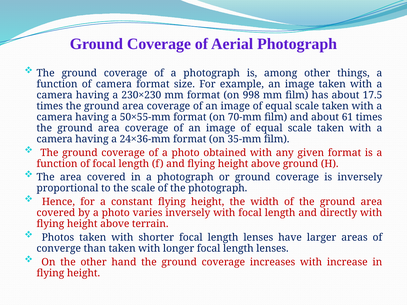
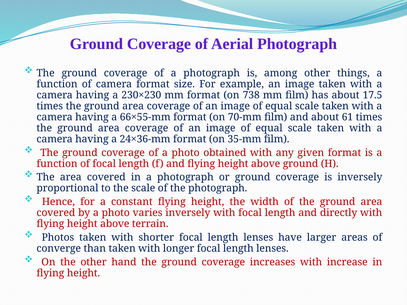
998: 998 -> 738 (251, 95)
50×55-mm: 50×55-mm -> 66×55-mm (145, 117)
